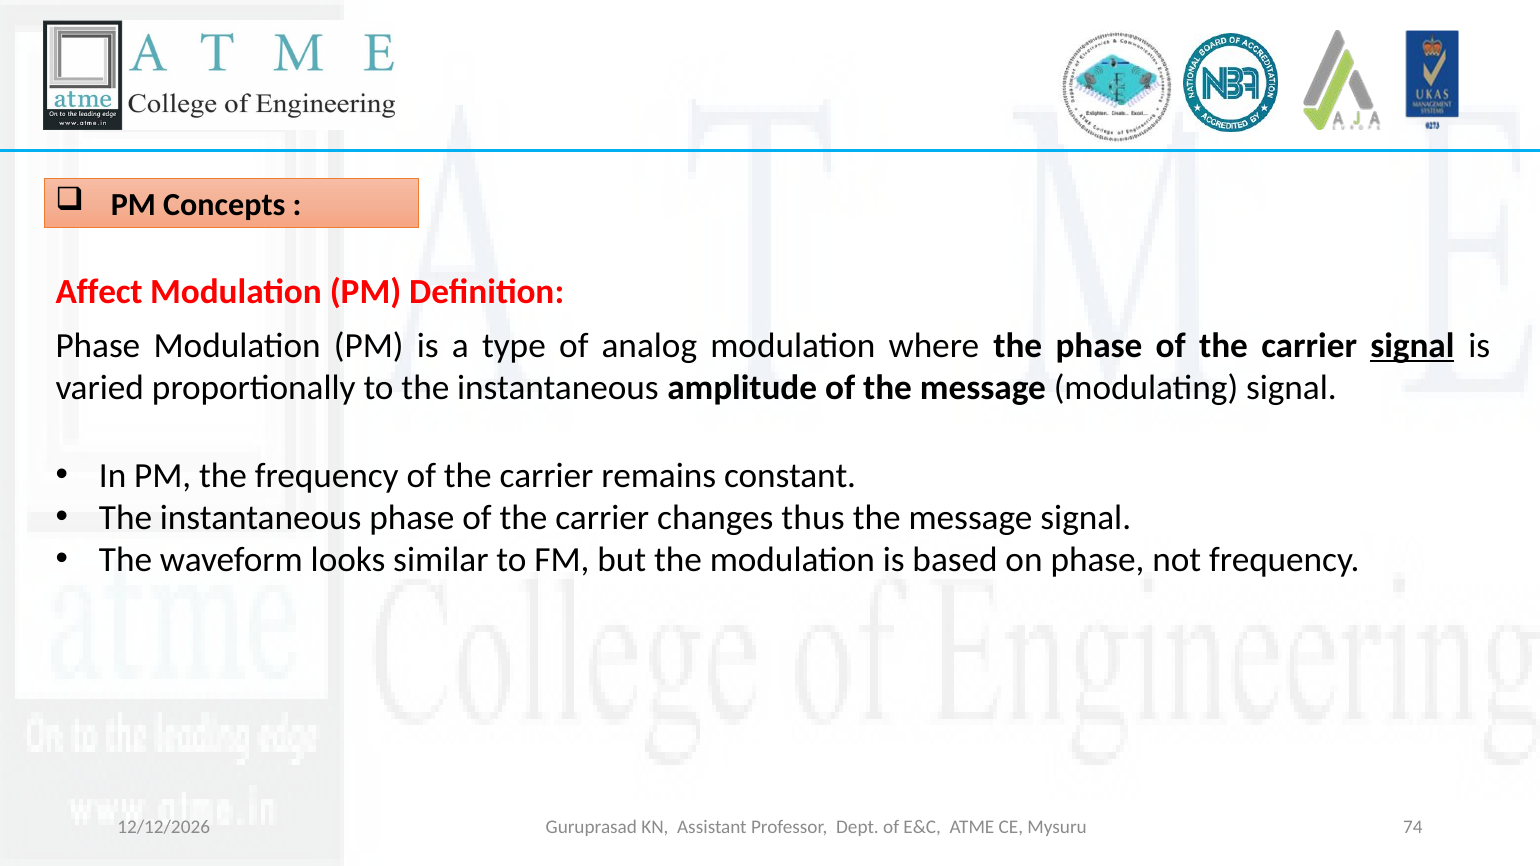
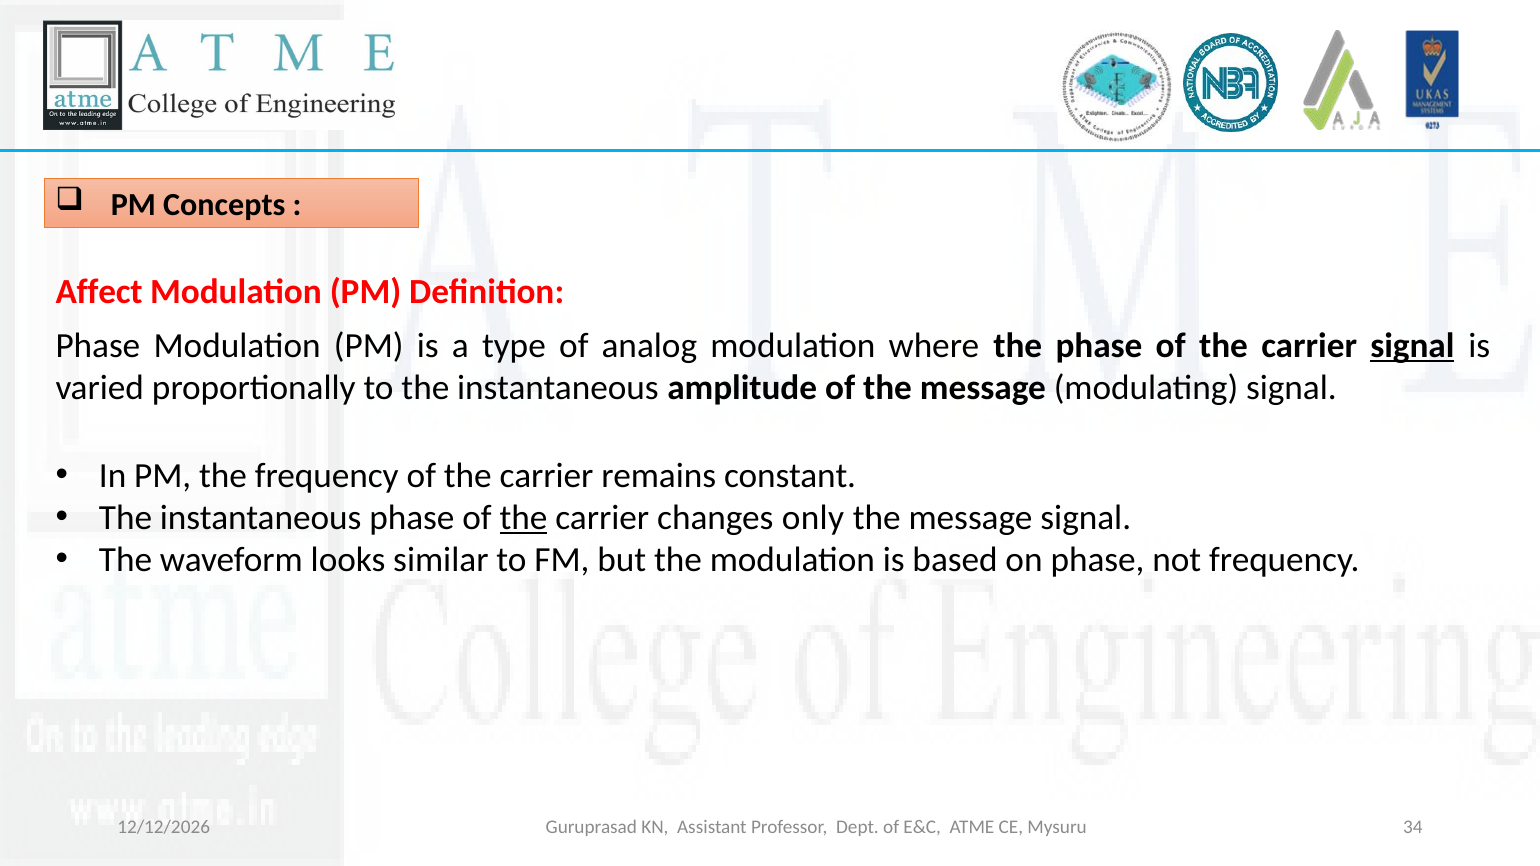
the underline: none -> present (524, 518)
thus: thus -> only (813, 518)
74: 74 -> 34 (1413, 827)
